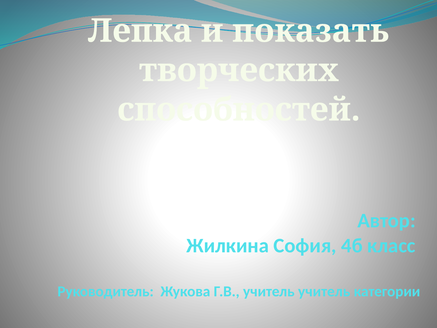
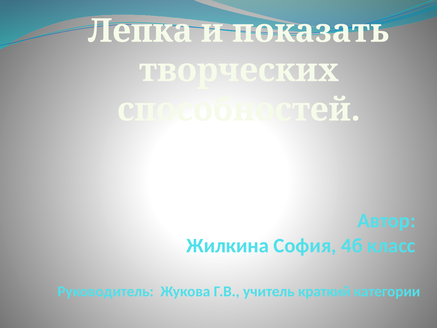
учитель учитель: учитель -> краткий (324, 291)
